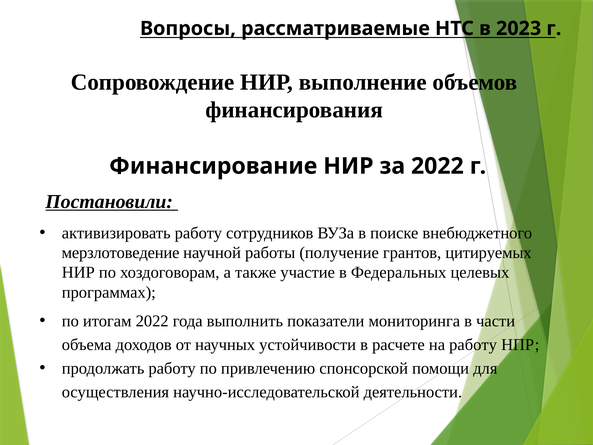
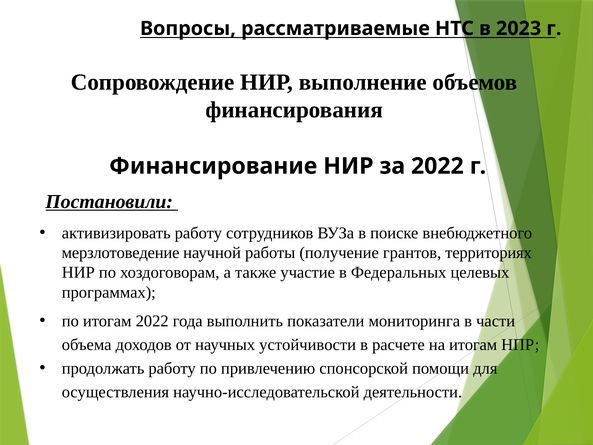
цитируемых: цитируемых -> территориях (489, 253)
на работу: работу -> итогам (473, 345)
